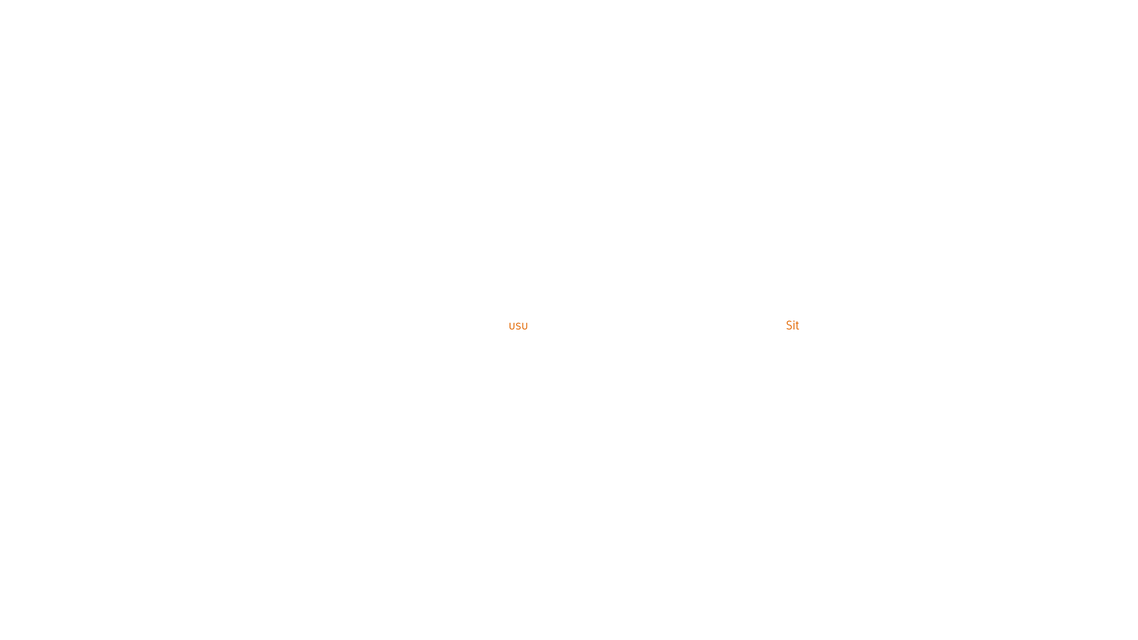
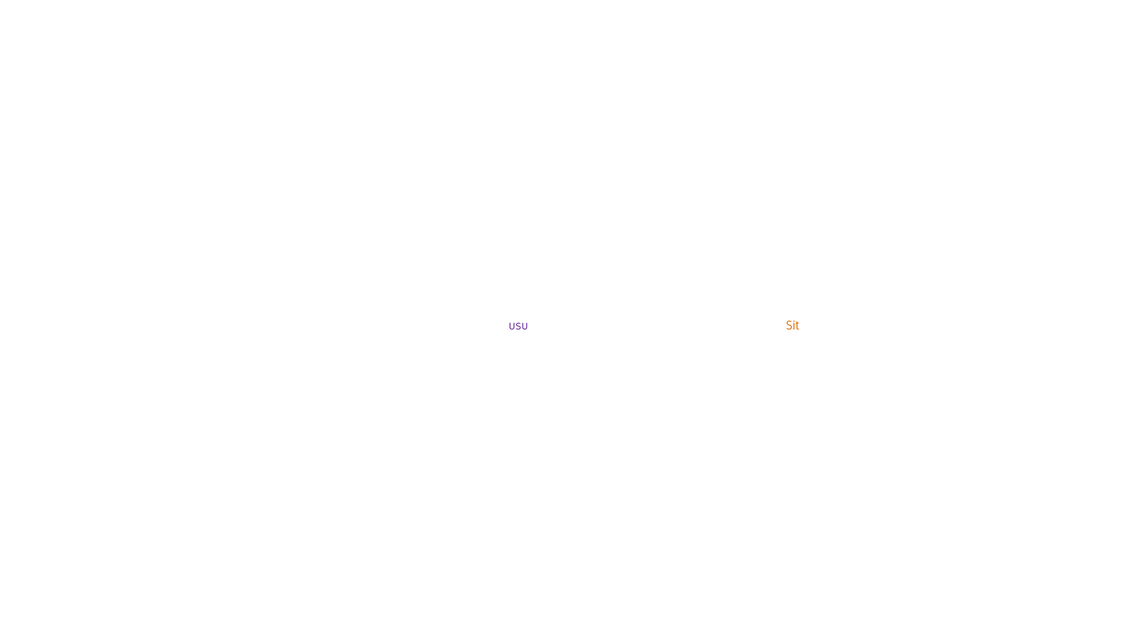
usu colour: orange -> purple (518, 325)
